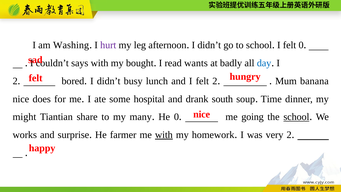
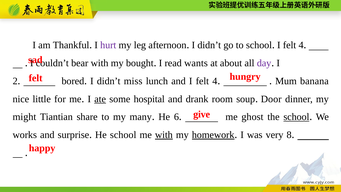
Washing: Washing -> Thankful (71, 45)
0: 0 -> 4 (301, 45)
says: says -> bear (80, 63)
badly: badly -> about (231, 63)
day colour: blue -> purple (264, 63)
busy: busy -> miss (133, 81)
and I felt 2: 2 -> 4 (215, 81)
does: does -> little (42, 99)
ate underline: none -> present (100, 99)
south: south -> room (222, 99)
Time: Time -> Door (271, 99)
nice: nice -> give (202, 114)
He 0: 0 -> 6 (176, 117)
going: going -> ghost (252, 117)
He farmer: farmer -> school (123, 135)
homework underline: none -> present (213, 135)
very 2: 2 -> 8 (289, 135)
